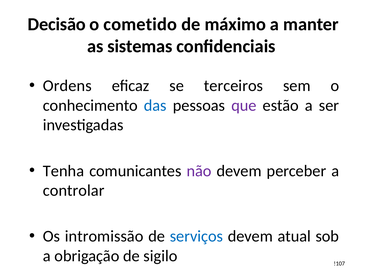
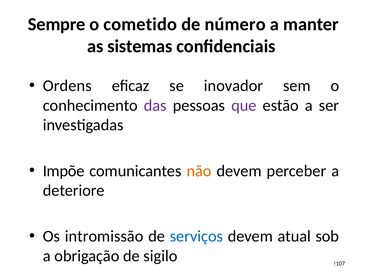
Decisão: Decisão -> Sempre (57, 24)
máximo: máximo -> número (235, 24)
terceiros: terceiros -> inovador (233, 86)
das colour: blue -> purple (155, 105)
Tenha: Tenha -> Impõe (64, 170)
não colour: purple -> orange (199, 170)
controlar: controlar -> deteriore (74, 190)
